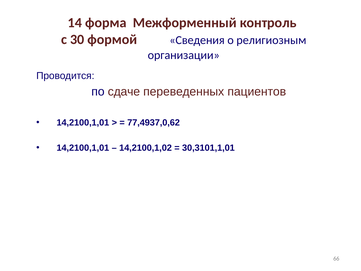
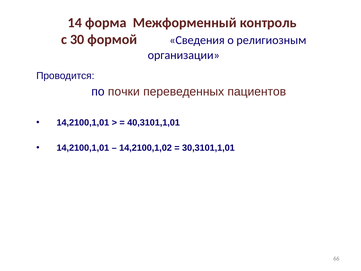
сдаче: сдаче -> почки (124, 91)
77,4937,0,62: 77,4937,0,62 -> 40,3101,1,01 (154, 123)
